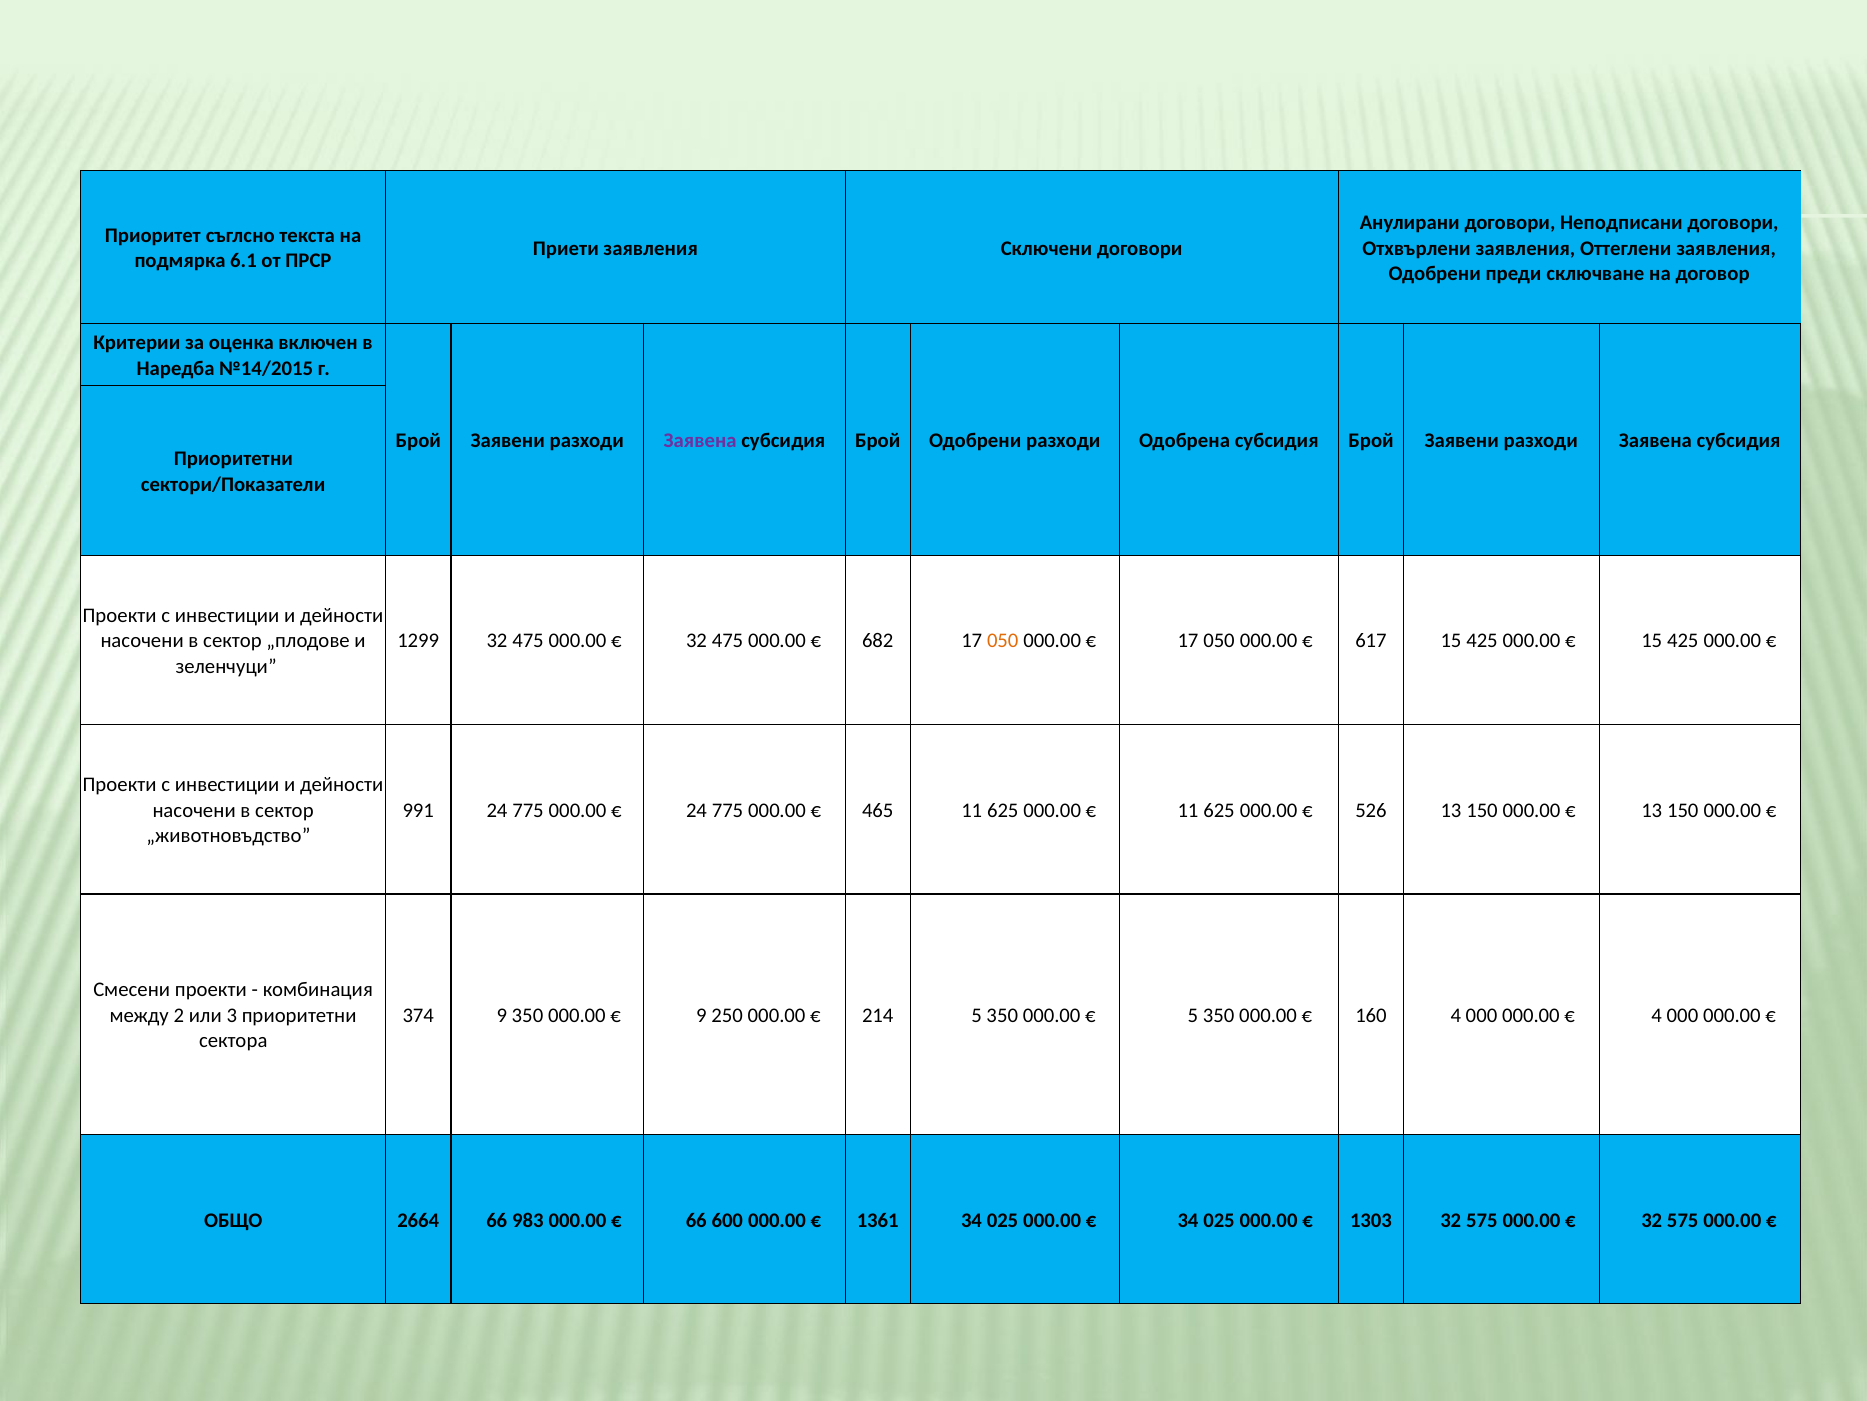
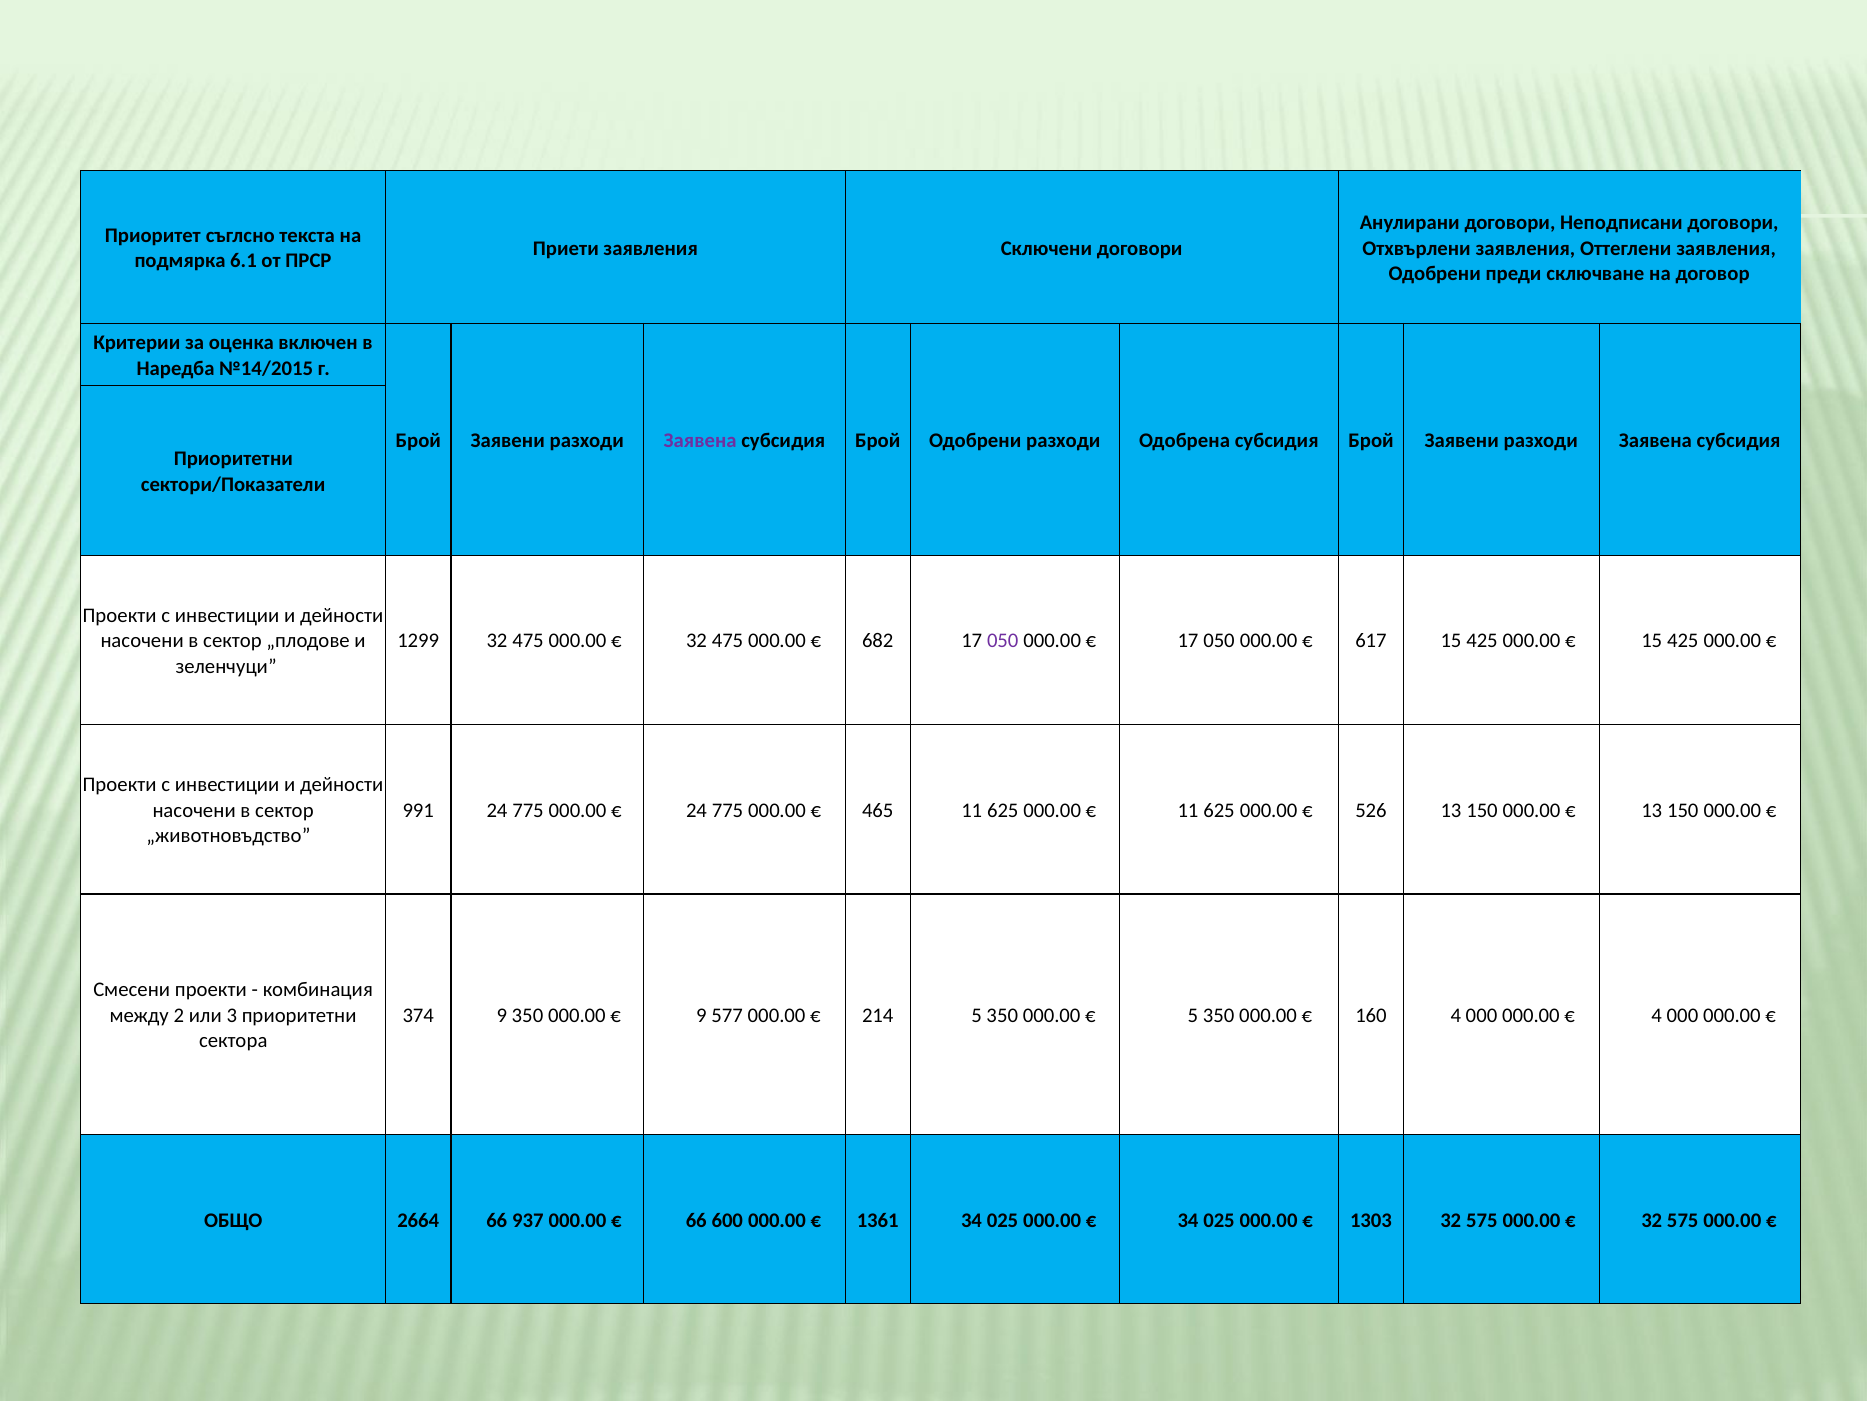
050 colour: orange -> purple (1003, 641)
250: 250 -> 577 (727, 1015)
983: 983 -> 937 (528, 1220)
